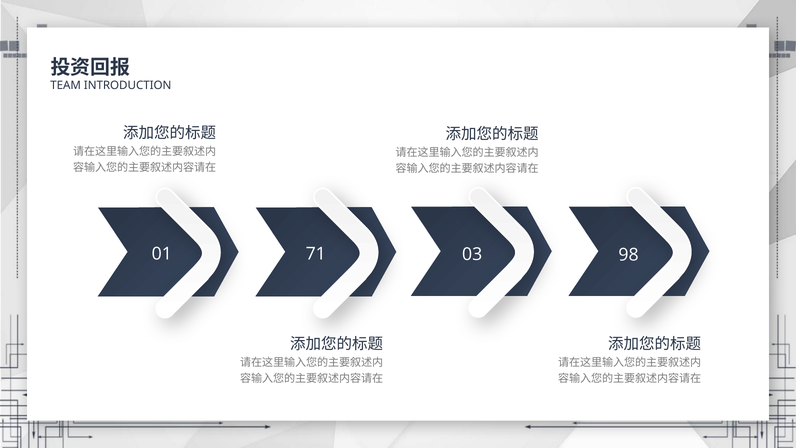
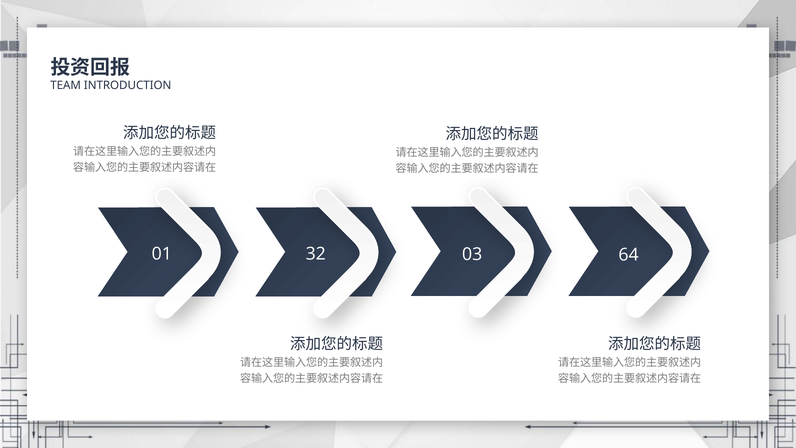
71: 71 -> 32 (316, 254)
98: 98 -> 64 (629, 255)
